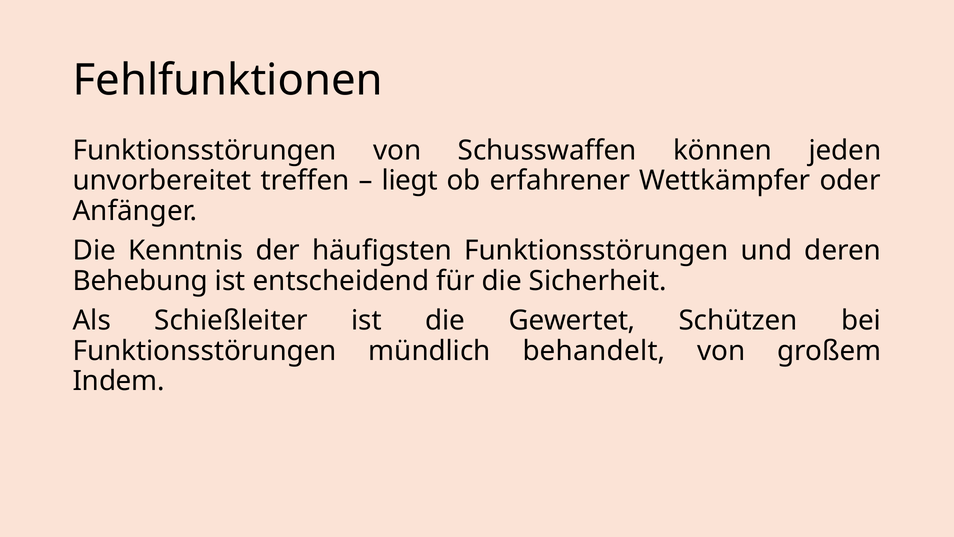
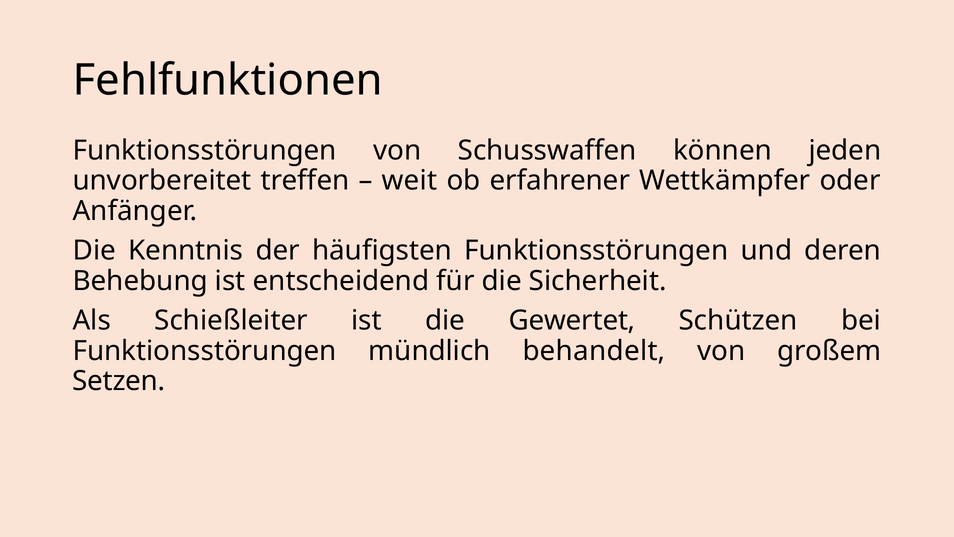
liegt: liegt -> weit (409, 181)
Indem: Indem -> Setzen (119, 381)
